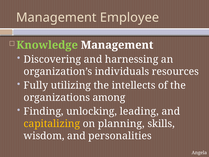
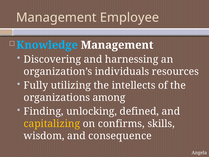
Knowledge colour: light green -> light blue (47, 45)
leading: leading -> defined (139, 111)
planning: planning -> confirms (121, 123)
personalities: personalities -> consequence (120, 136)
